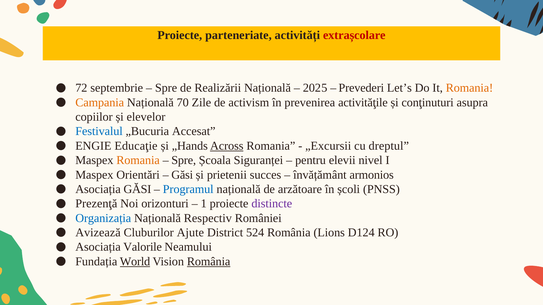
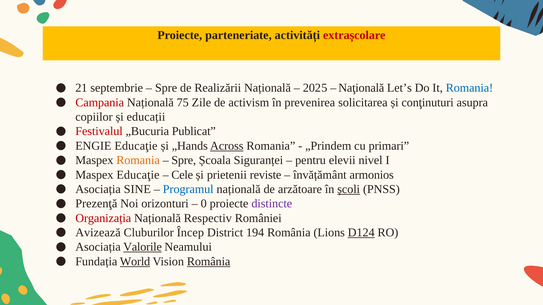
72: 72 -> 21 (81, 88)
Prevederi: Prevederi -> Naţională (361, 88)
Romania colour: orange -> blue (469, 88)
Campania colour: orange -> red (100, 103)
70: 70 -> 75 (183, 103)
activităţile: activităţile -> solicitarea (363, 103)
elevelor: elevelor -> educații (146, 117)
Festivalul colour: blue -> red (99, 132)
Accesat: Accesat -> Publicat (194, 132)
„Excursii: „Excursii -> „Prindem (328, 146)
dreptul: dreptul -> primari (389, 146)
Maspex Orientări: Orientări -> Educaţie (138, 175)
Găsi: Găsi -> Cele (182, 175)
succes: succes -> reviste (266, 175)
Asociația GĂSI: GĂSI -> SINE (137, 189)
școli underline: none -> present (349, 189)
1: 1 -> 0 (204, 204)
Organizația colour: blue -> red (103, 218)
Ajute: Ajute -> Încep (190, 233)
524: 524 -> 194 (255, 233)
D124 underline: none -> present (361, 233)
Valorile underline: none -> present (143, 247)
